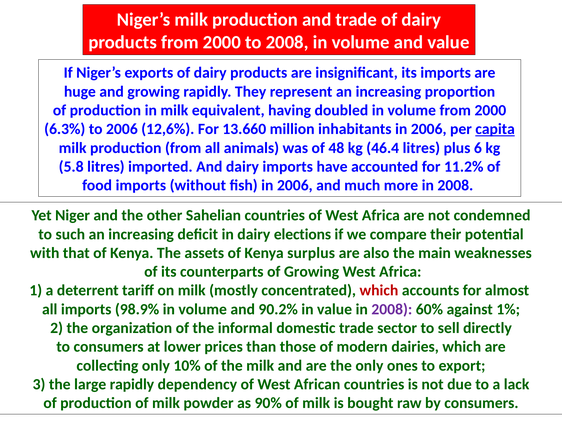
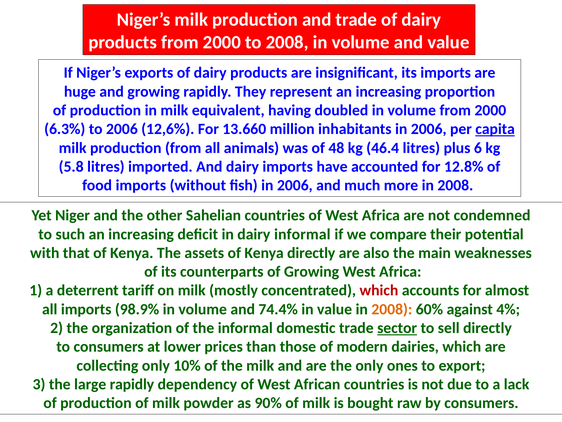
11.2%: 11.2% -> 12.8% (464, 166)
dairy elections: elections -> informal (302, 234)
Kenya surplus: surplus -> directly (311, 253)
90.2%: 90.2% -> 74.4% (278, 309)
2008 colour: purple -> orange (392, 309)
1%: 1% -> 4% (508, 309)
sector underline: none -> present (397, 328)
